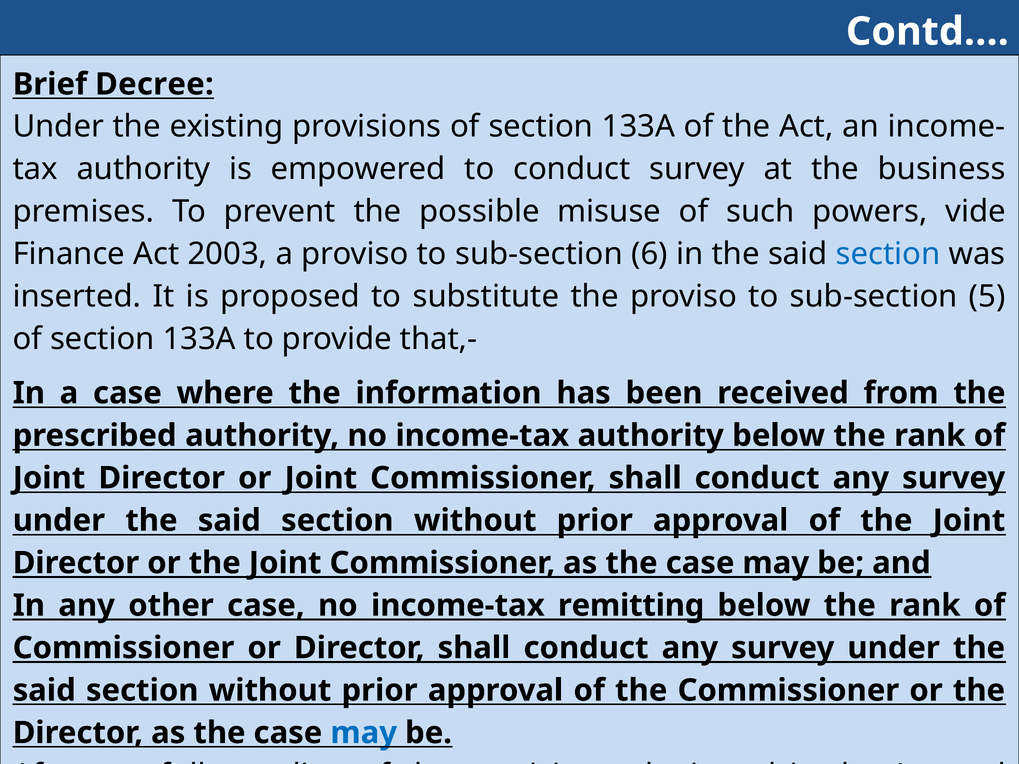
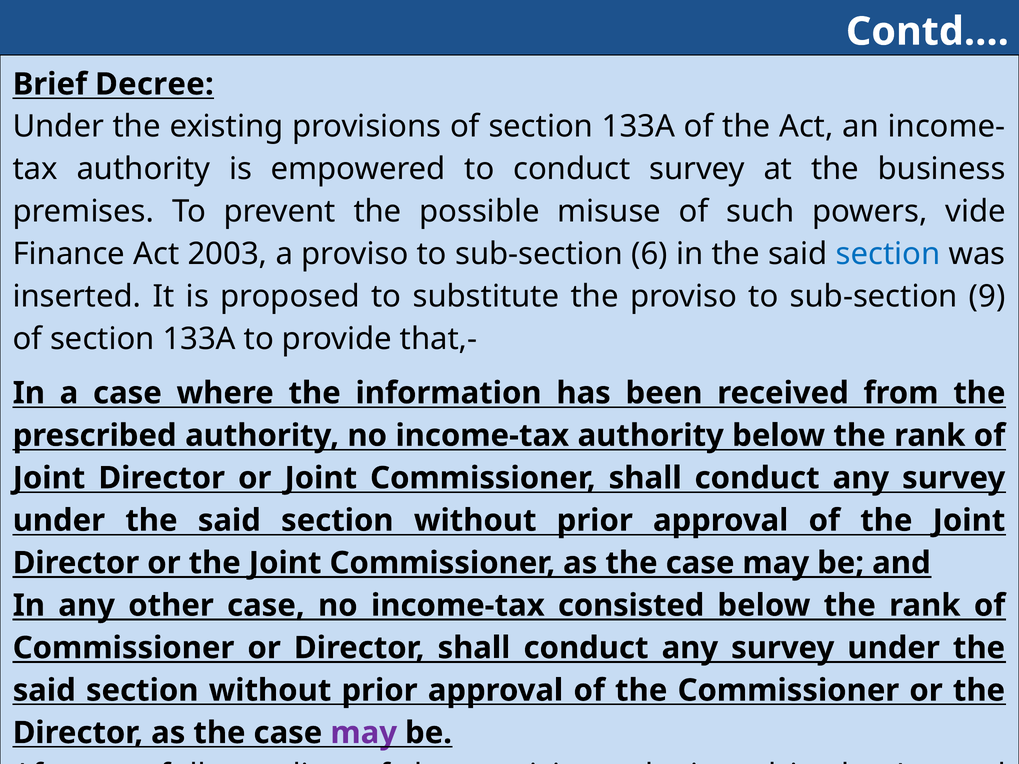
5: 5 -> 9 (987, 297)
remitting: remitting -> consisted (631, 606)
may colour: blue -> purple (364, 733)
